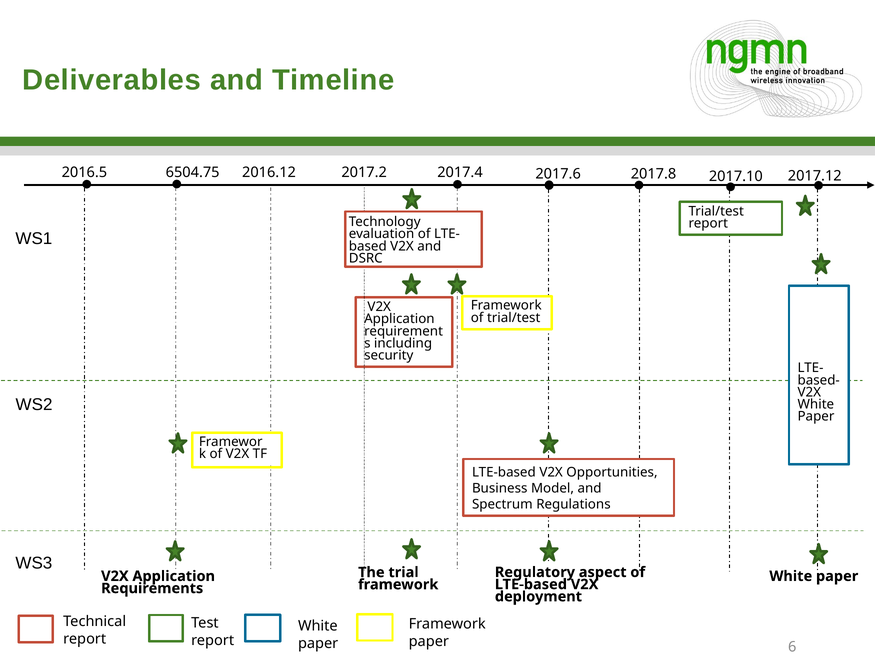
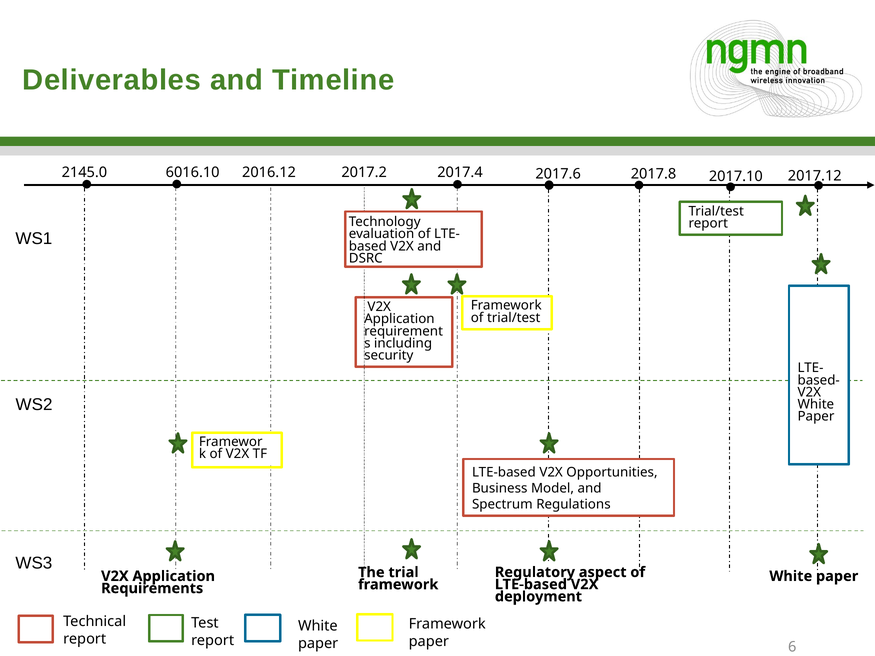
6504.75: 6504.75 -> 6016.10 (193, 172)
2016.5: 2016.5 -> 2145.0 (84, 173)
